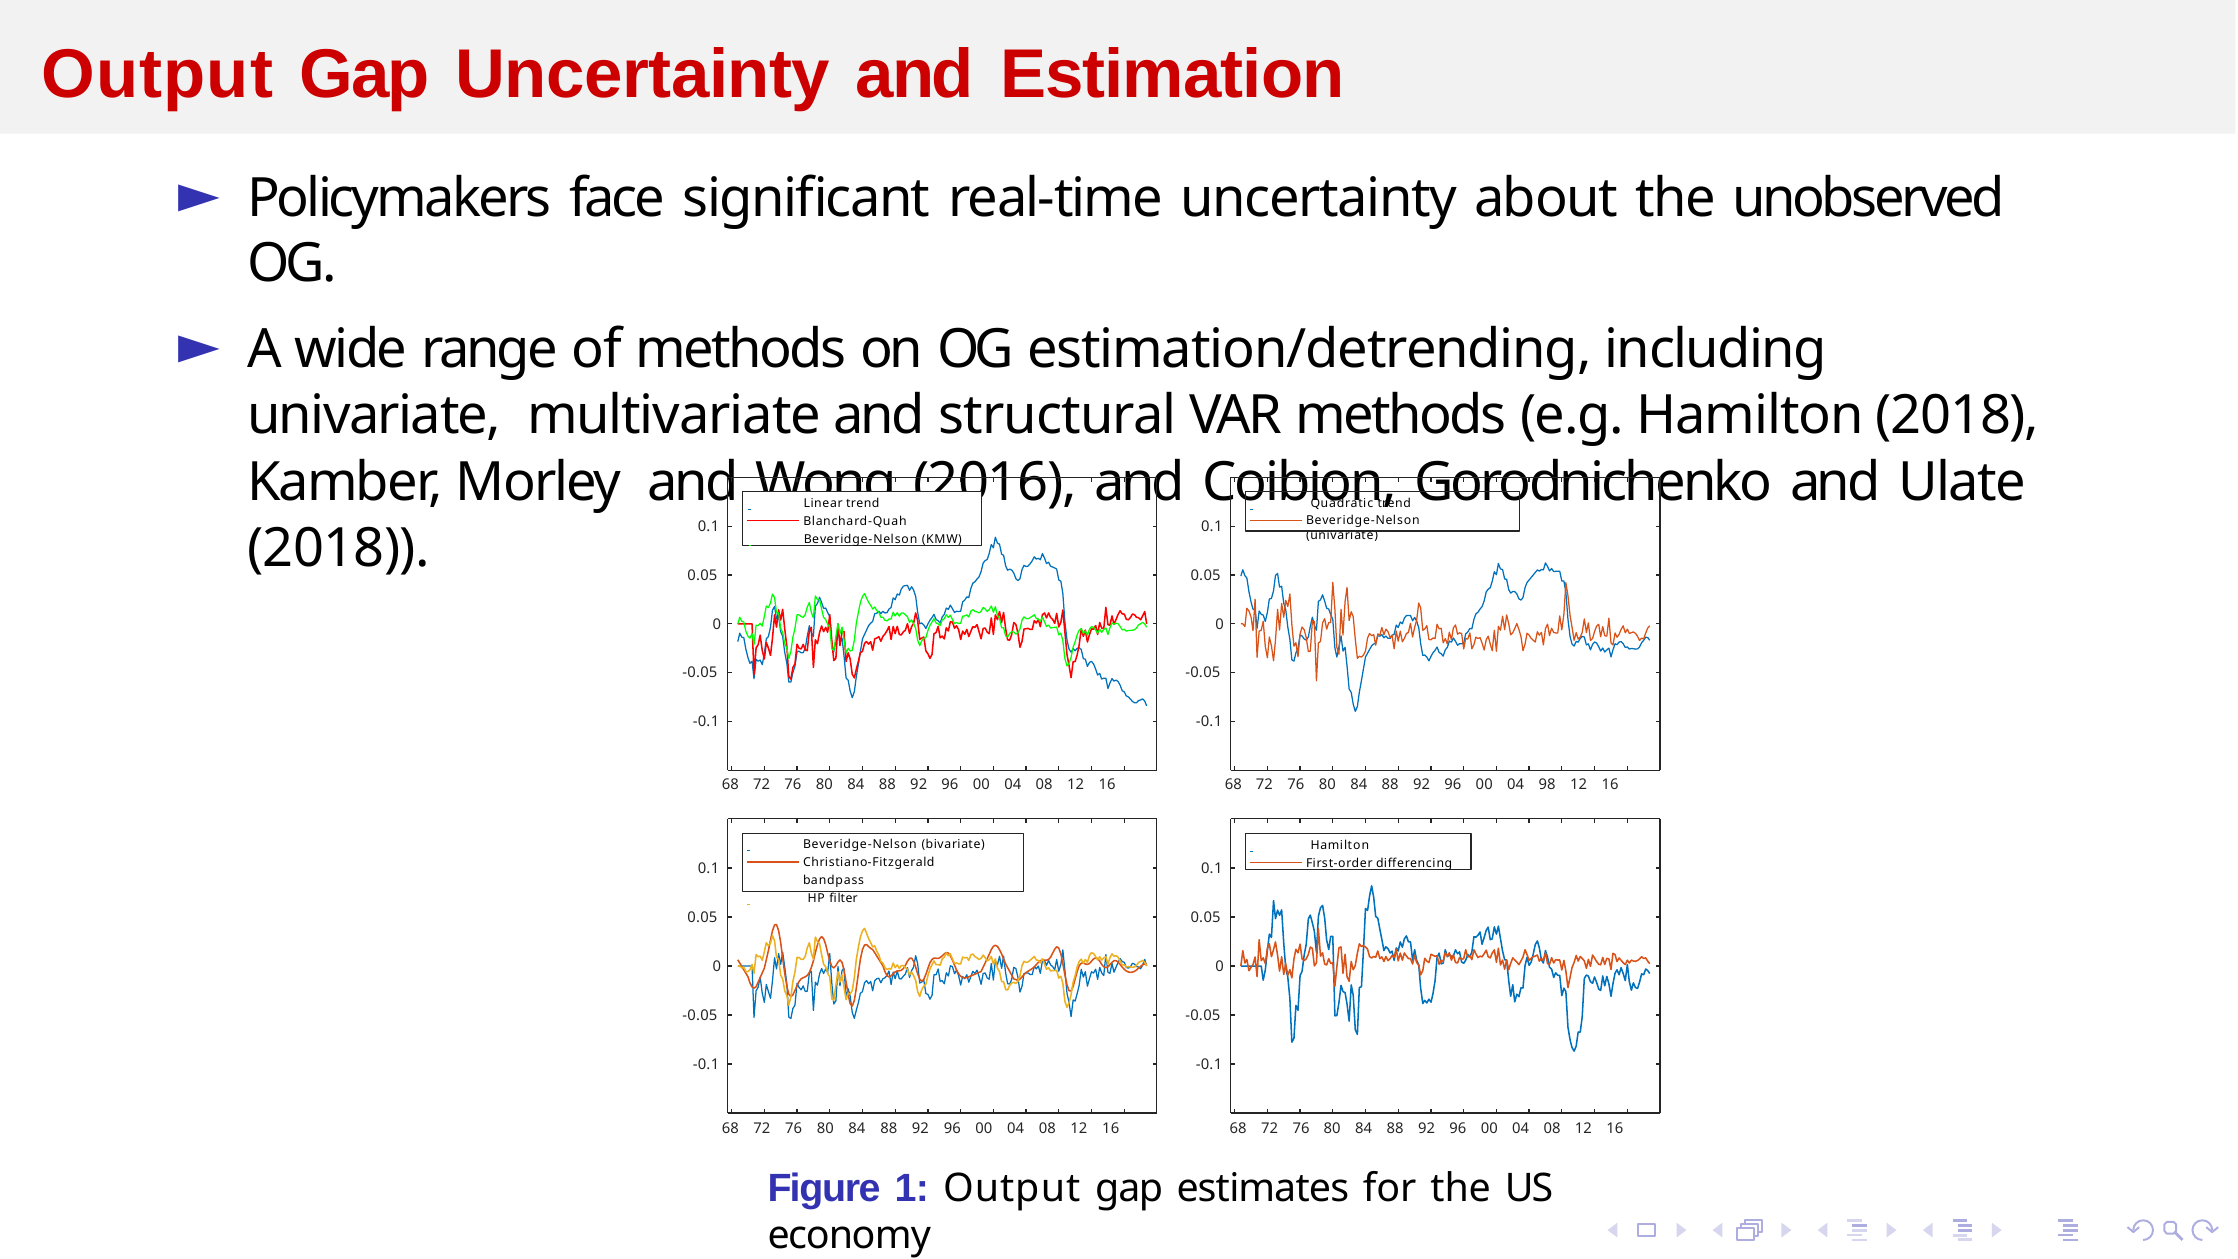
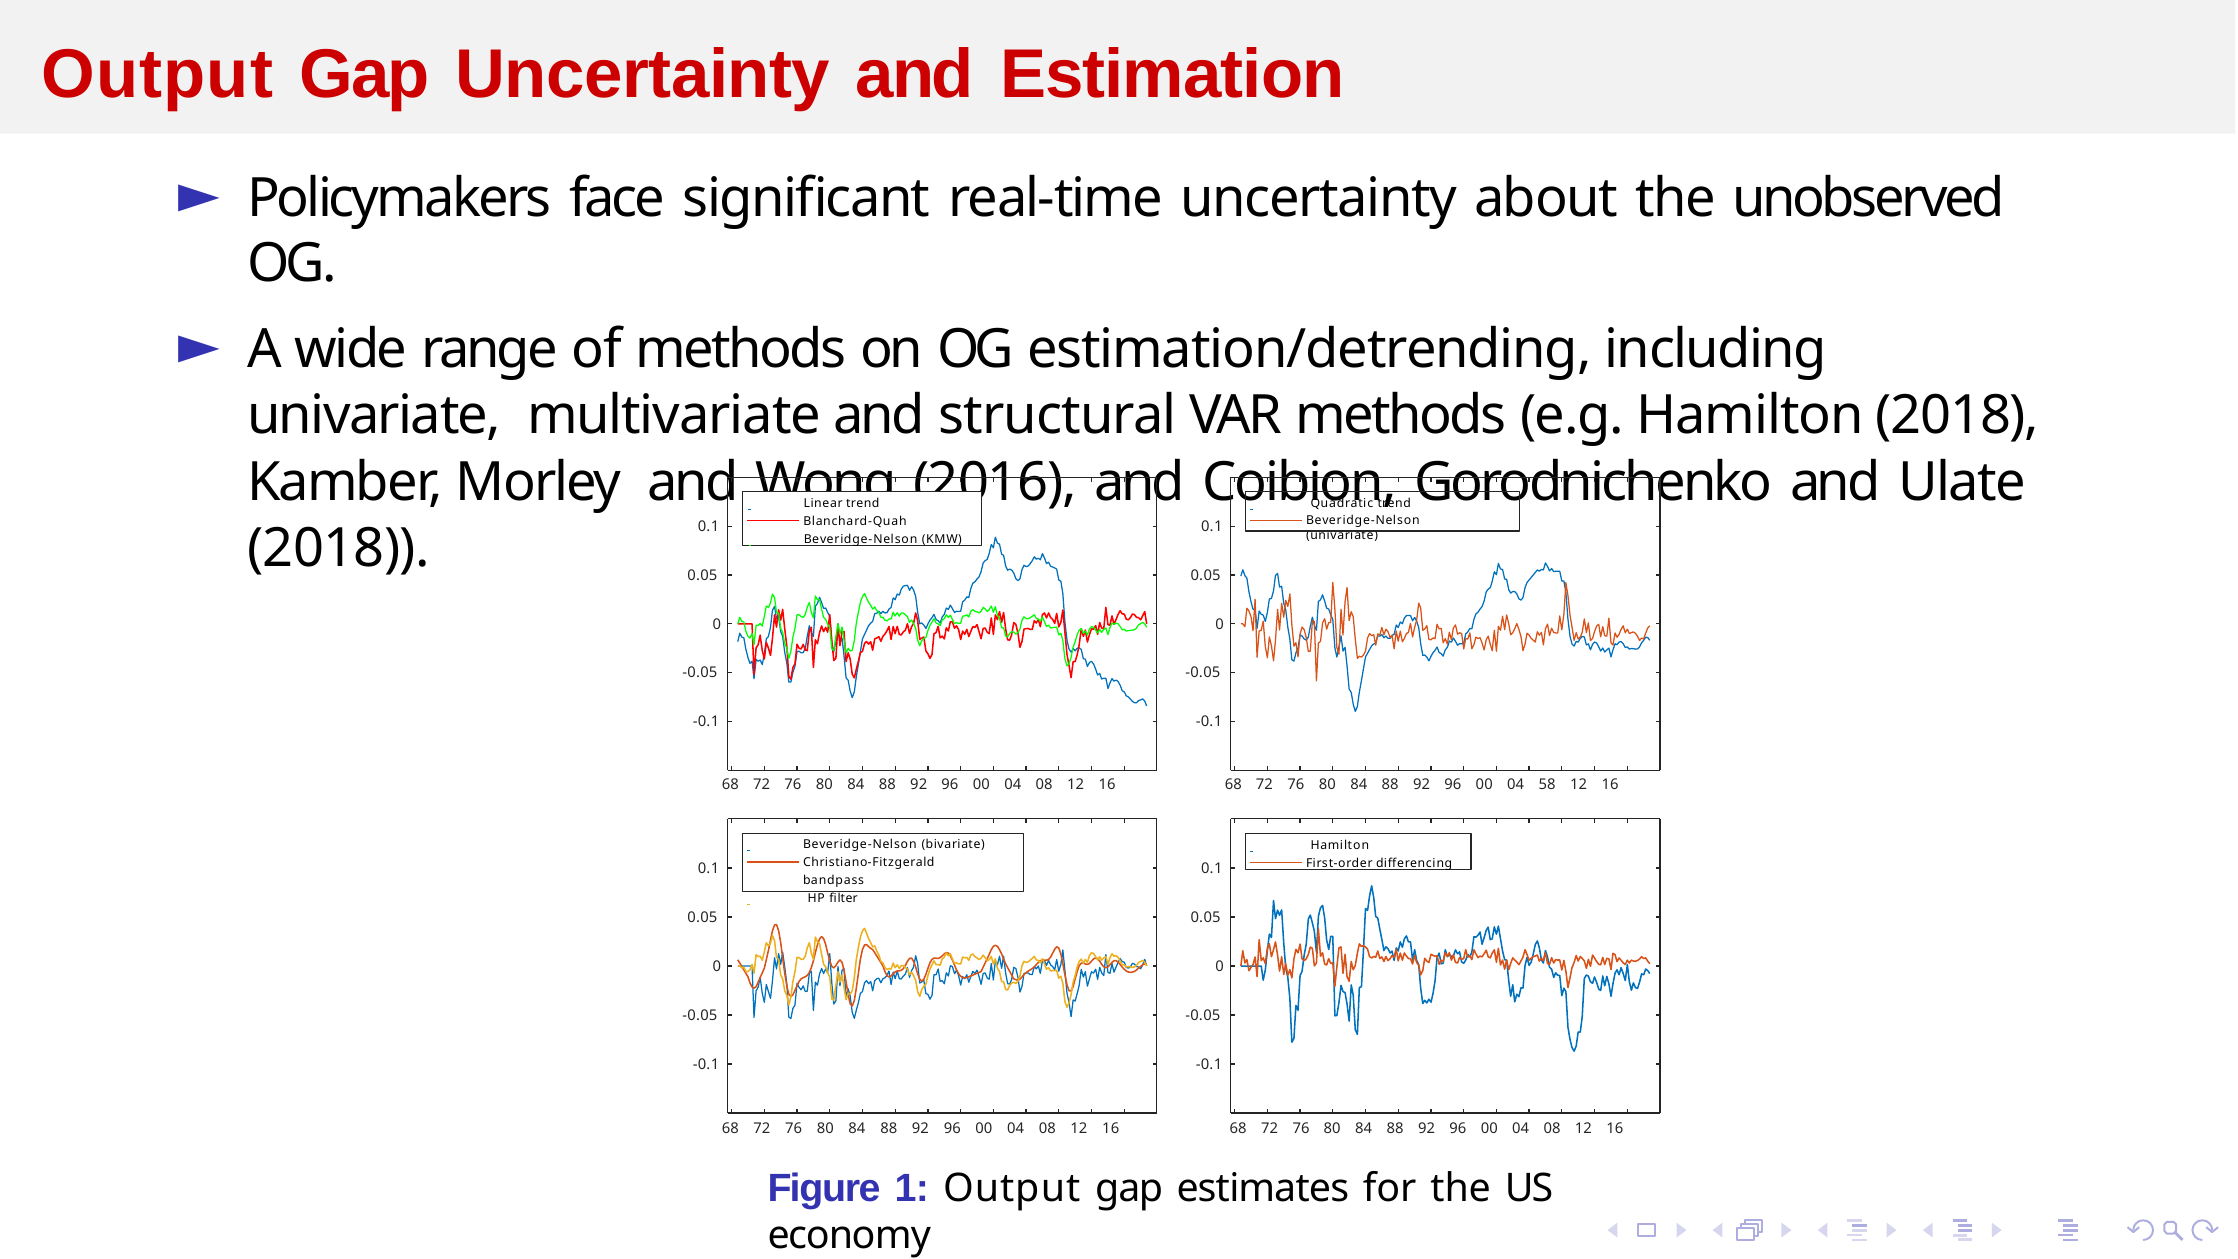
98: 98 -> 58 (1547, 785)
